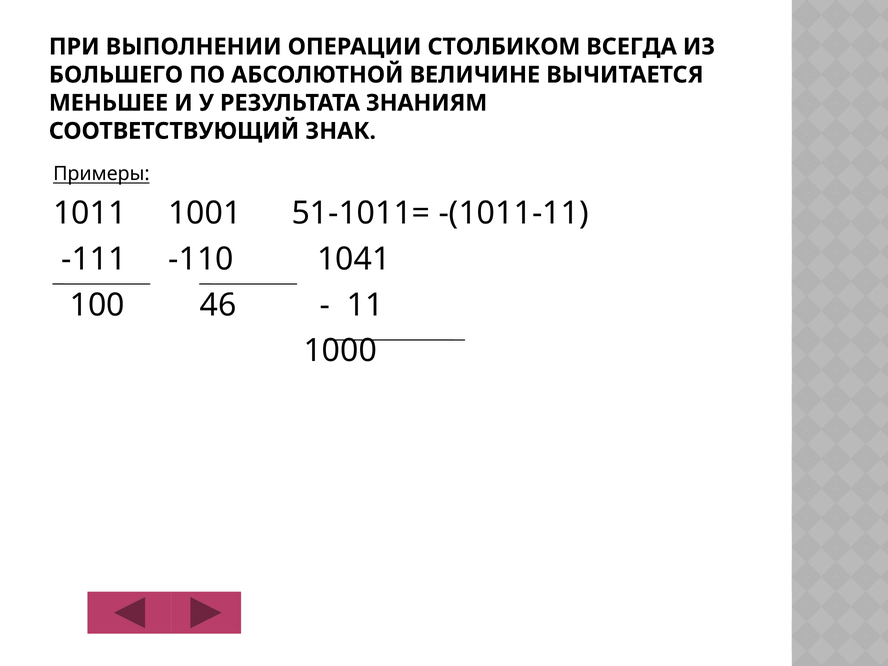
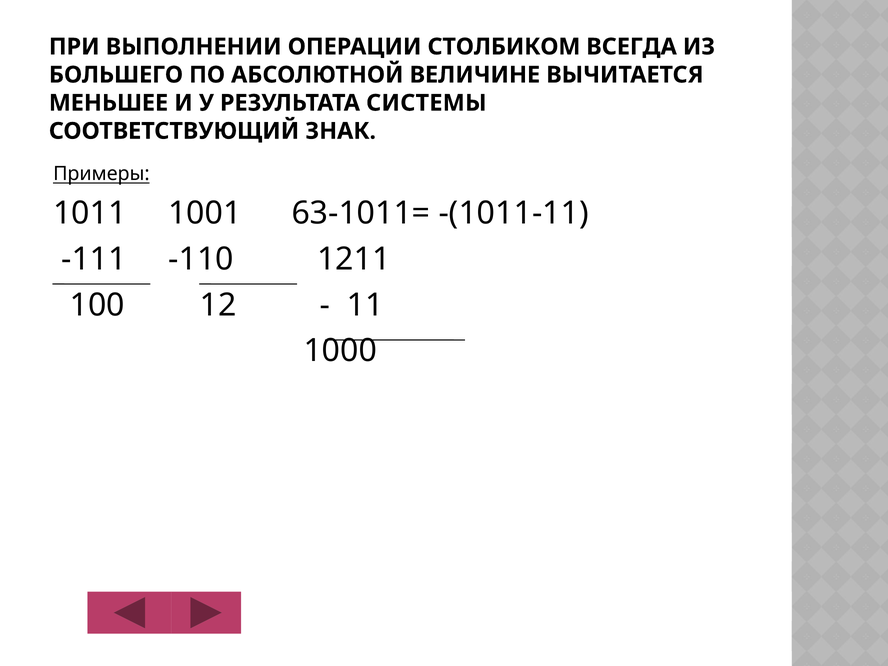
ЗНАНИЯМ: ЗНАНИЯМ -> СИСТЕМЫ (426, 103)
51-1011=: 51-1011= -> 63-1011= (361, 213)
1041: 1041 -> 1211 (354, 259)
46: 46 -> 12 (218, 305)
